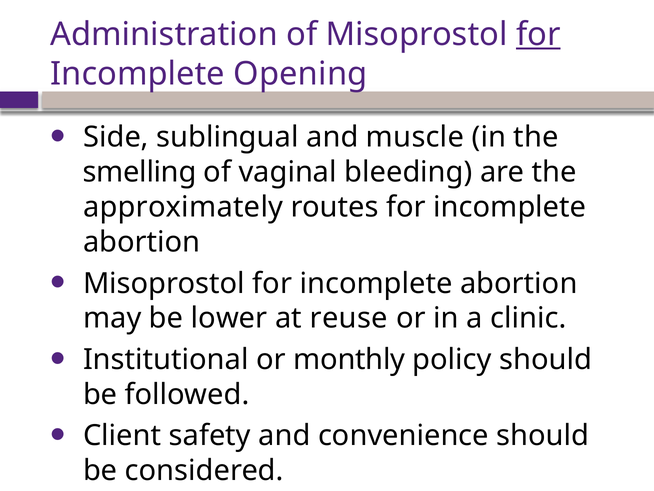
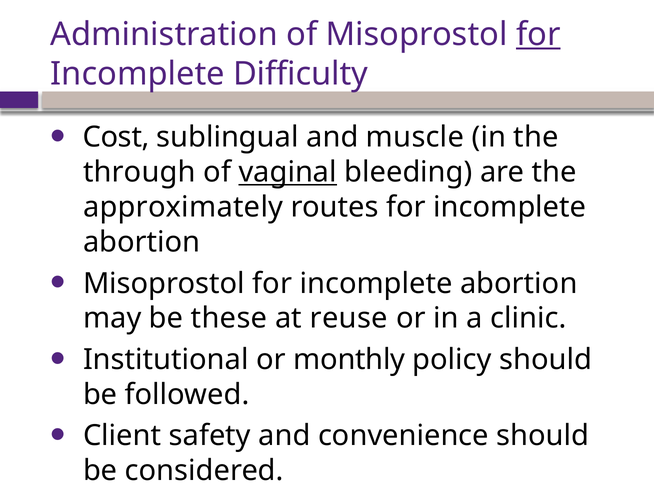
Opening: Opening -> Difficulty (301, 74)
Side: Side -> Cost (116, 137)
smelling: smelling -> through (139, 172)
vaginal underline: none -> present (288, 172)
lower: lower -> these (229, 318)
